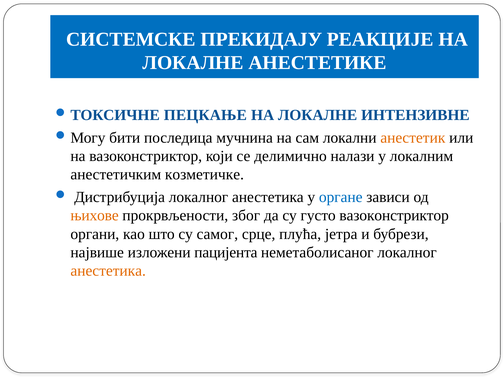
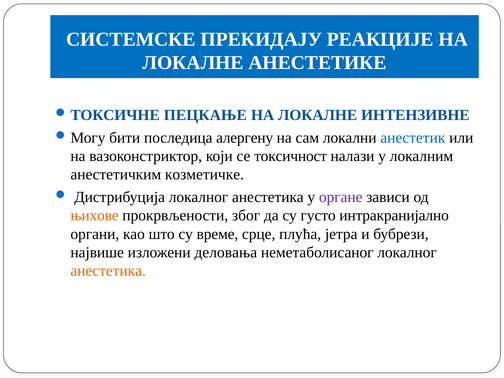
мучнина: мучнина -> алергену (245, 138)
анестетик colour: orange -> blue (413, 138)
делимично: делимично -> токсичност (291, 156)
органе colour: blue -> purple (341, 197)
густо вазоконстриктор: вазоконстриктор -> интракранијално (394, 216)
самог: самог -> време (217, 234)
пацијента: пацијента -> деловања (226, 252)
